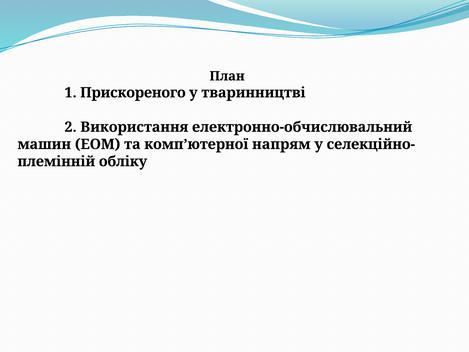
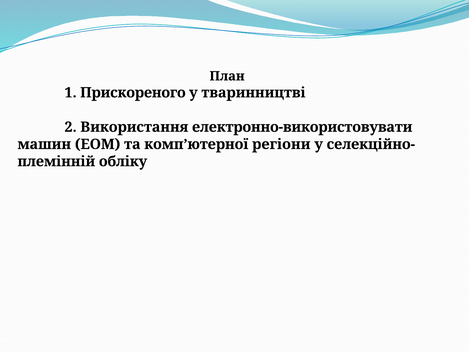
електронно-обчислювальний: електронно-обчислювальний -> електронно-використовувати (302, 127)
напрям: напрям -> регіони (281, 144)
